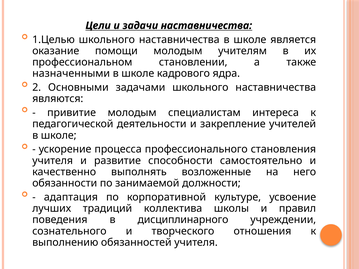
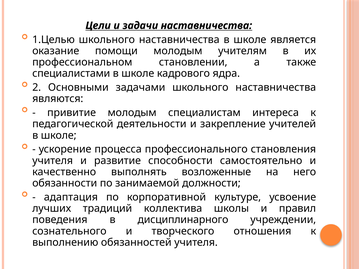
назначенными: назначенными -> специалистами (71, 74)
